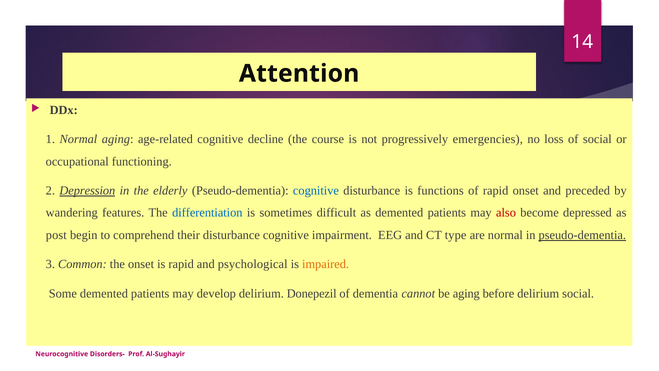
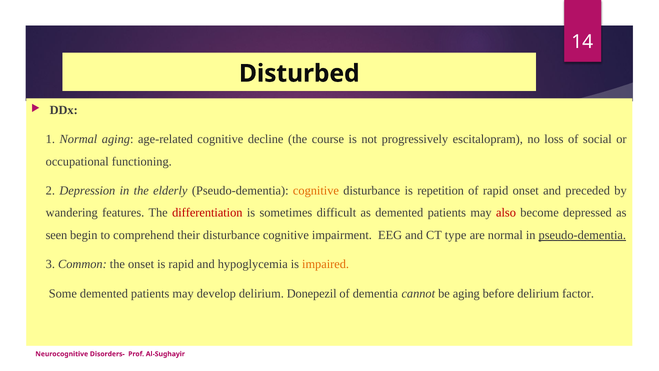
Attention: Attention -> Disturbed (299, 73)
emergencies: emergencies -> escitalopram (488, 139)
Depression underline: present -> none (87, 190)
cognitive colour: blue -> orange (316, 190)
functions: functions -> repetition (441, 190)
differentiation colour: blue -> red (207, 213)
post: post -> seen (56, 235)
psychological: psychological -> hypoglycemia (253, 264)
delirium social: social -> factor (578, 293)
